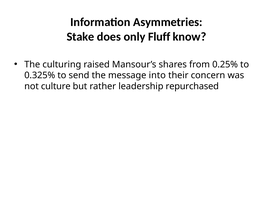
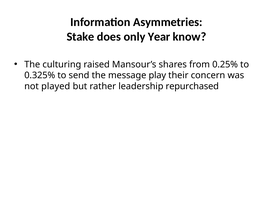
Fluff: Fluff -> Year (159, 37)
into: into -> play (157, 75)
culture: culture -> played (56, 86)
